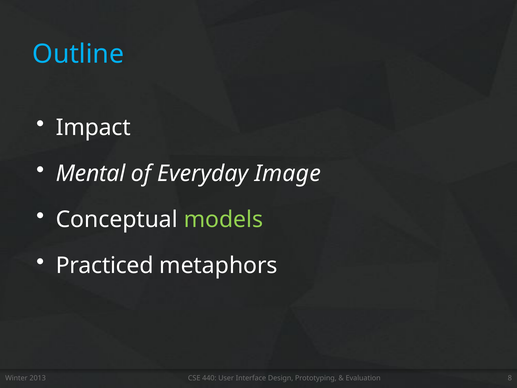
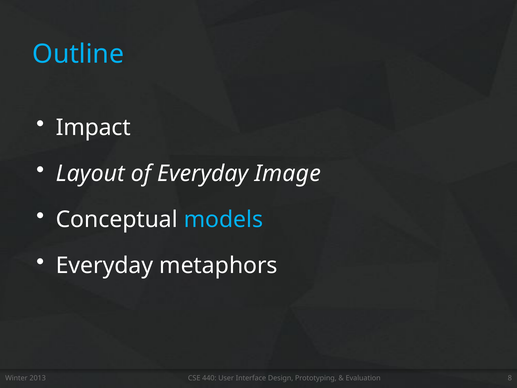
Mental: Mental -> Layout (90, 174)
models colour: light green -> light blue (223, 220)
Practiced: Practiced -> Everyday (104, 266)
